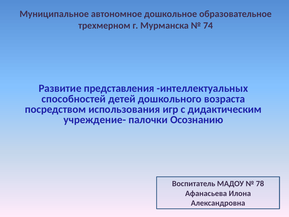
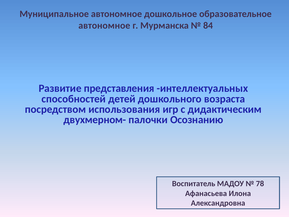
трехмерном: трехмерном -> автономное (104, 25)
74: 74 -> 84 (208, 25)
учреждение-: учреждение- -> двухмерном- (95, 120)
